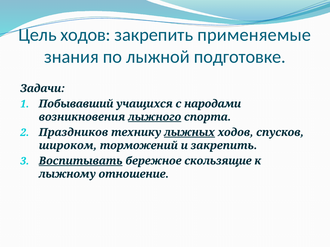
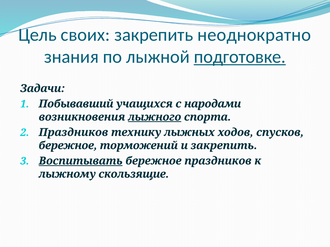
Цель ходов: ходов -> своих (85, 35)
применяемые: применяемые -> неоднократно (254, 35)
подготовке underline: none -> present (240, 57)
лыжных underline: present -> none (189, 133)
широком: широком -> бережное (68, 146)
бережное скользящие: скользящие -> праздников (218, 161)
отношение: отношение -> скользящие (134, 174)
